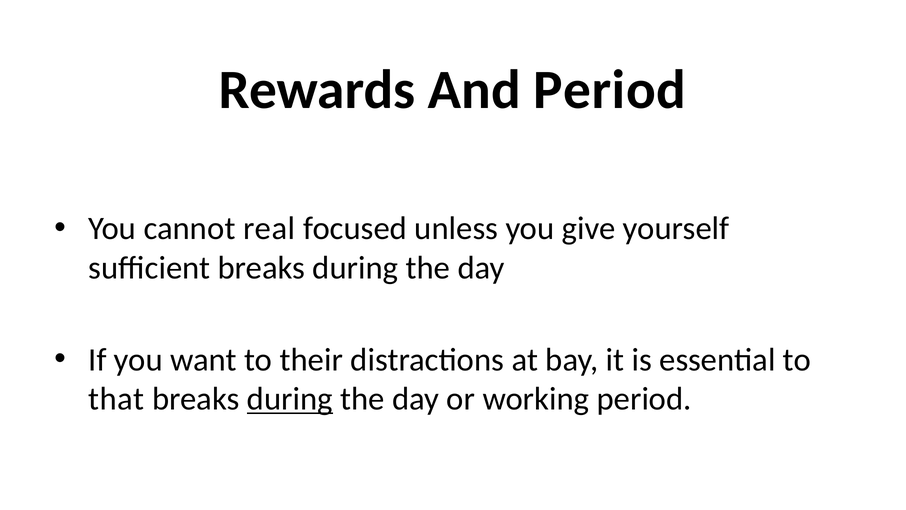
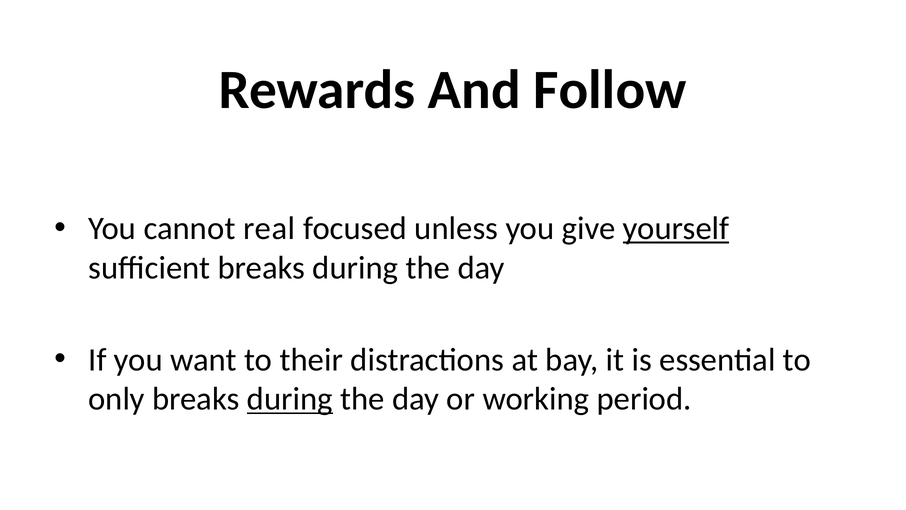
And Period: Period -> Follow (610, 90)
yourself underline: none -> present (676, 228)
that: that -> only (117, 399)
